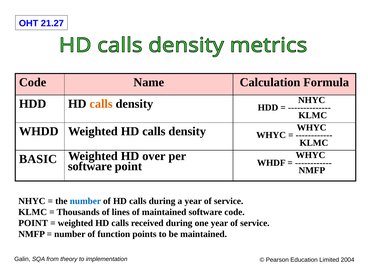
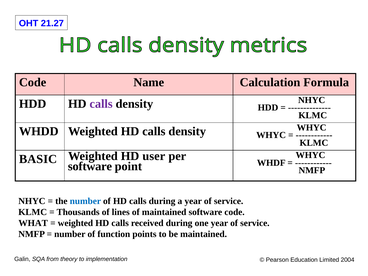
calls colour: orange -> purple (101, 104)
over: over -> user (154, 156)
POINT: POINT -> WHAT (33, 223)
